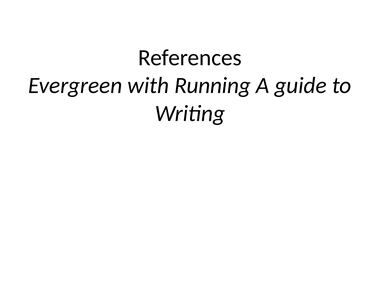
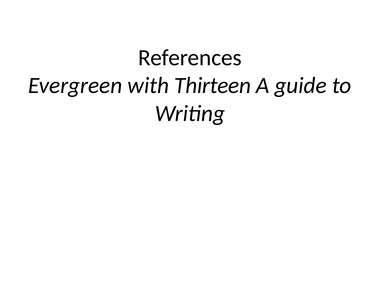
Running: Running -> Thirteen (213, 86)
